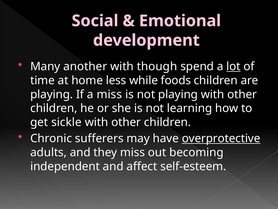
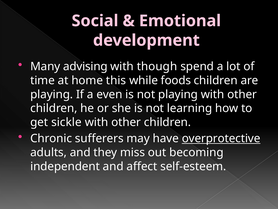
another: another -> advising (85, 66)
lot underline: present -> none (233, 66)
less: less -> this (116, 80)
a miss: miss -> even (109, 94)
